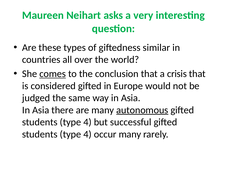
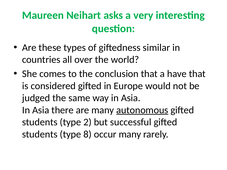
comes underline: present -> none (53, 74)
crisis: crisis -> have (177, 74)
4: 4 -> 2 (87, 122)
4: 4 -> 8 (87, 134)
